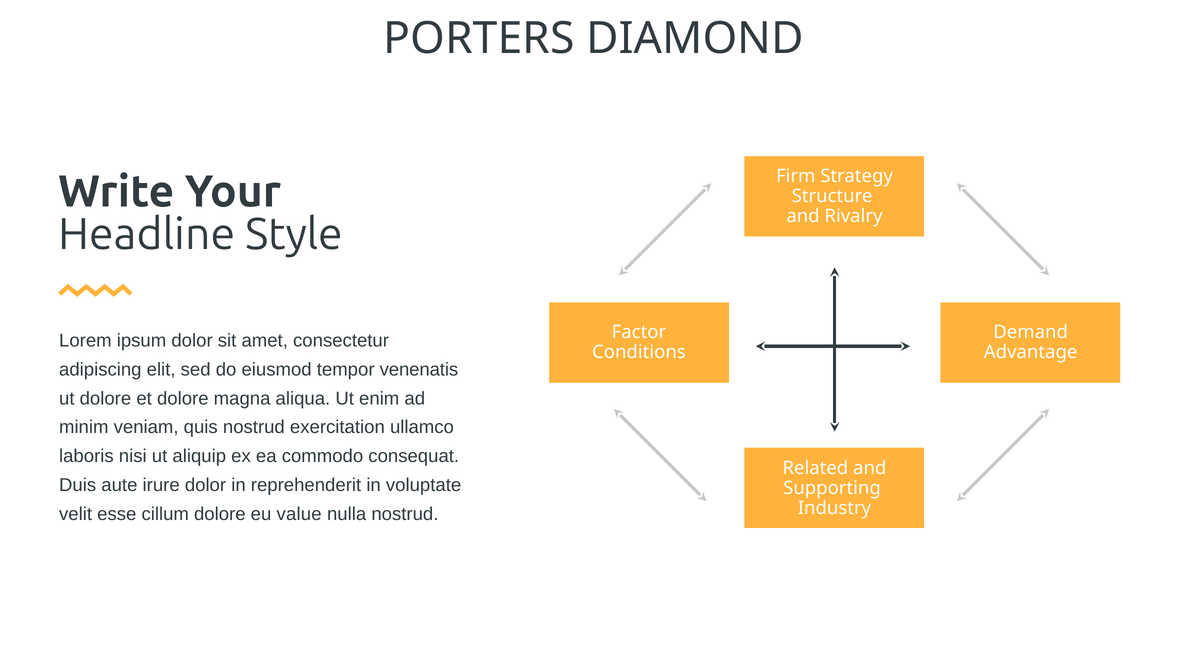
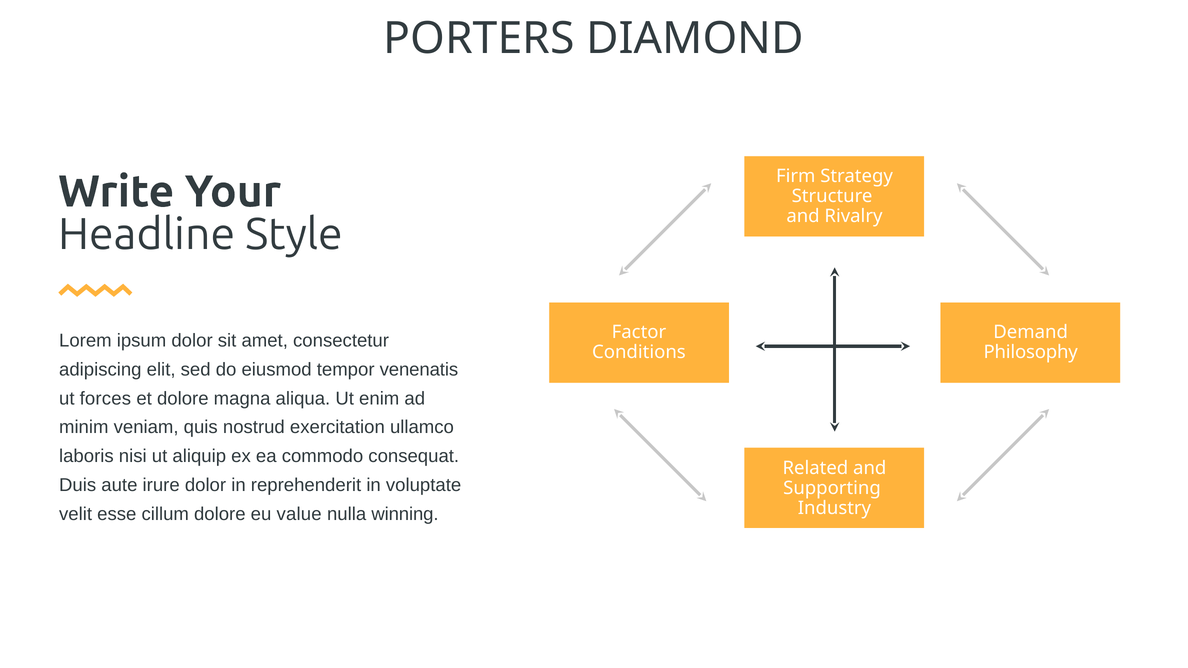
Advantage: Advantage -> Philosophy (1031, 352)
ut dolore: dolore -> forces (105, 399)
nulla nostrud: nostrud -> winning (405, 514)
